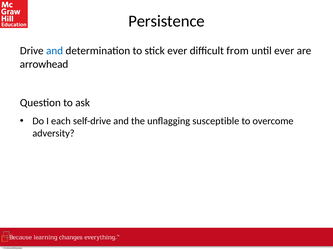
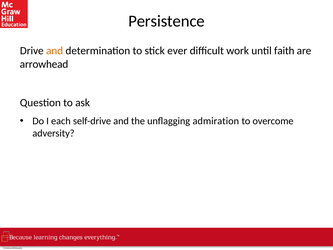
and colour: blue -> orange (55, 51)
from: from -> work (238, 51)
until ever: ever -> faith (284, 51)
susceptible: susceptible -> admiration (216, 121)
